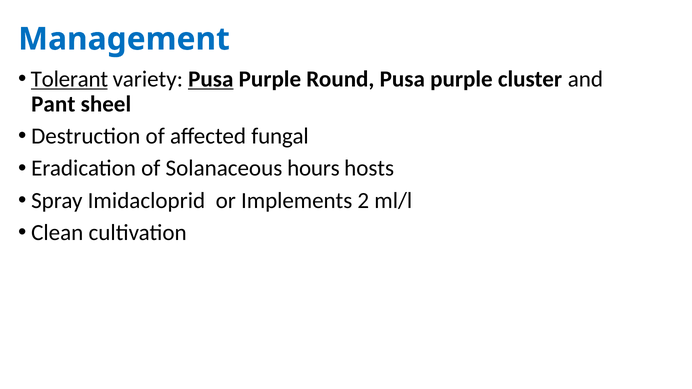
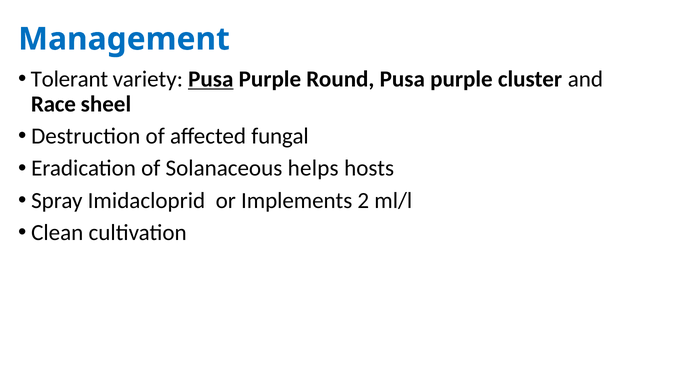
Tolerant underline: present -> none (69, 79)
Pant: Pant -> Race (53, 104)
hours: hours -> helps (313, 168)
